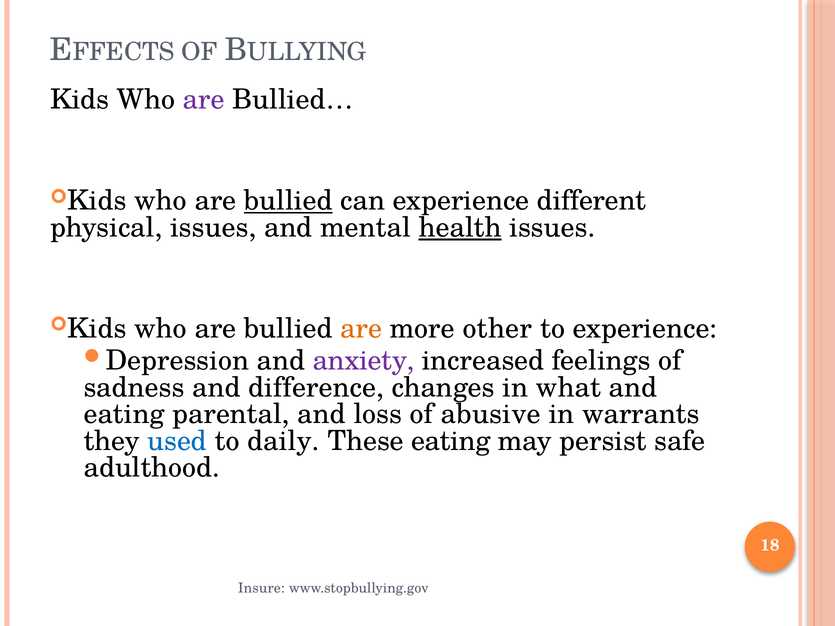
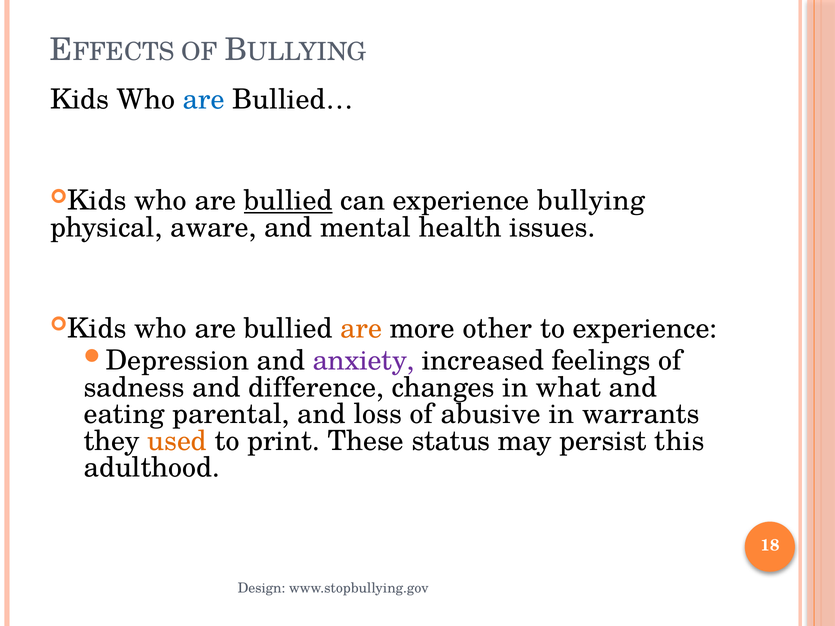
are colour: purple -> blue (204, 100)
different: different -> bullying (591, 201)
physical issues: issues -> aware (213, 228)
health underline: present -> none (460, 228)
used colour: blue -> orange (177, 441)
daily: daily -> print (283, 441)
These eating: eating -> status (451, 441)
safe: safe -> this (680, 441)
Insure: Insure -> Design (261, 588)
